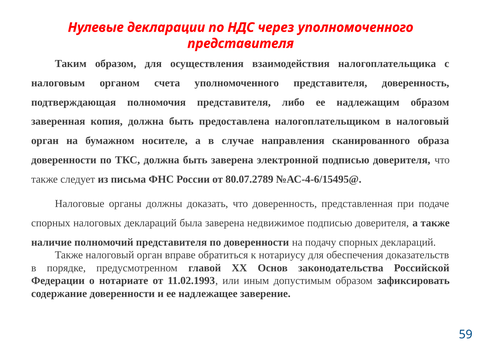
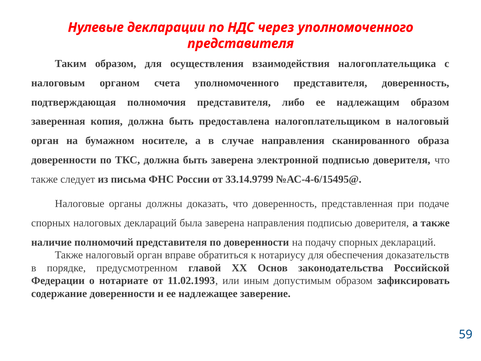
80.07.2789: 80.07.2789 -> 33.14.9799 (249, 179)
заверена недвижимое: недвижимое -> направления (276, 223)
